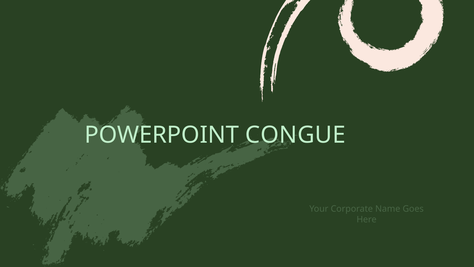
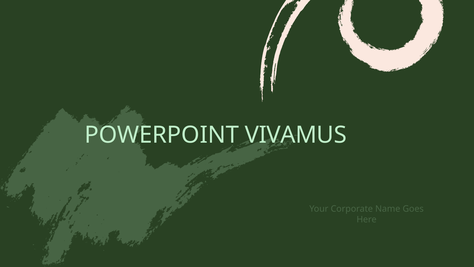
CONGUE: CONGUE -> VIVAMUS (296, 135)
